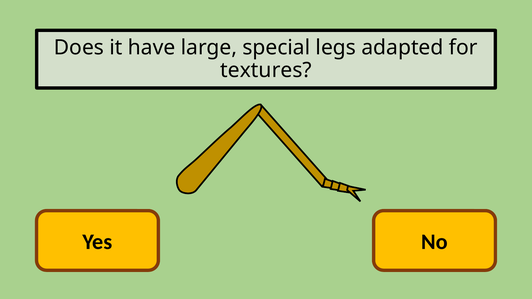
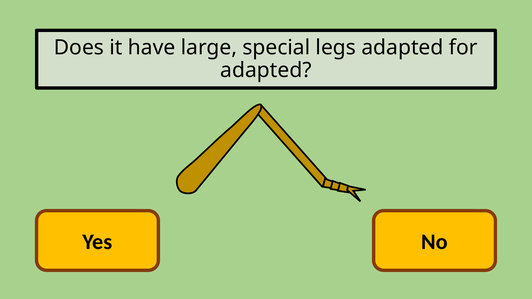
textures: textures -> adapted (266, 70)
